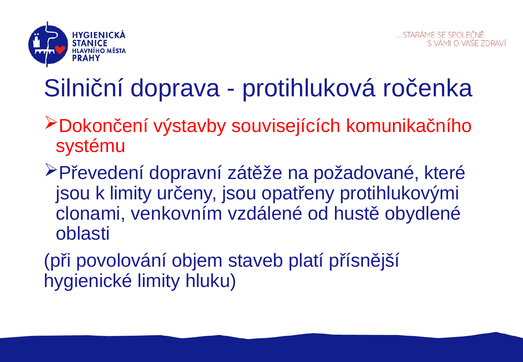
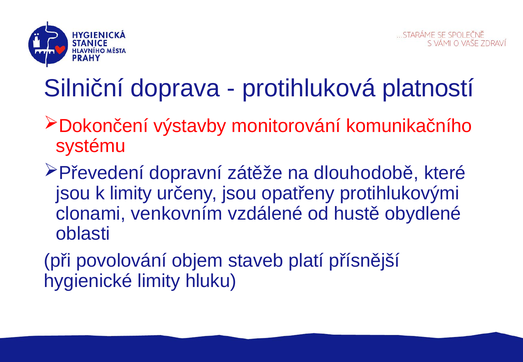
ročenka: ročenka -> platností (428, 88)
souvisejících: souvisejících -> monitorování (286, 126)
požadované: požadované -> dlouhodobě (366, 173)
